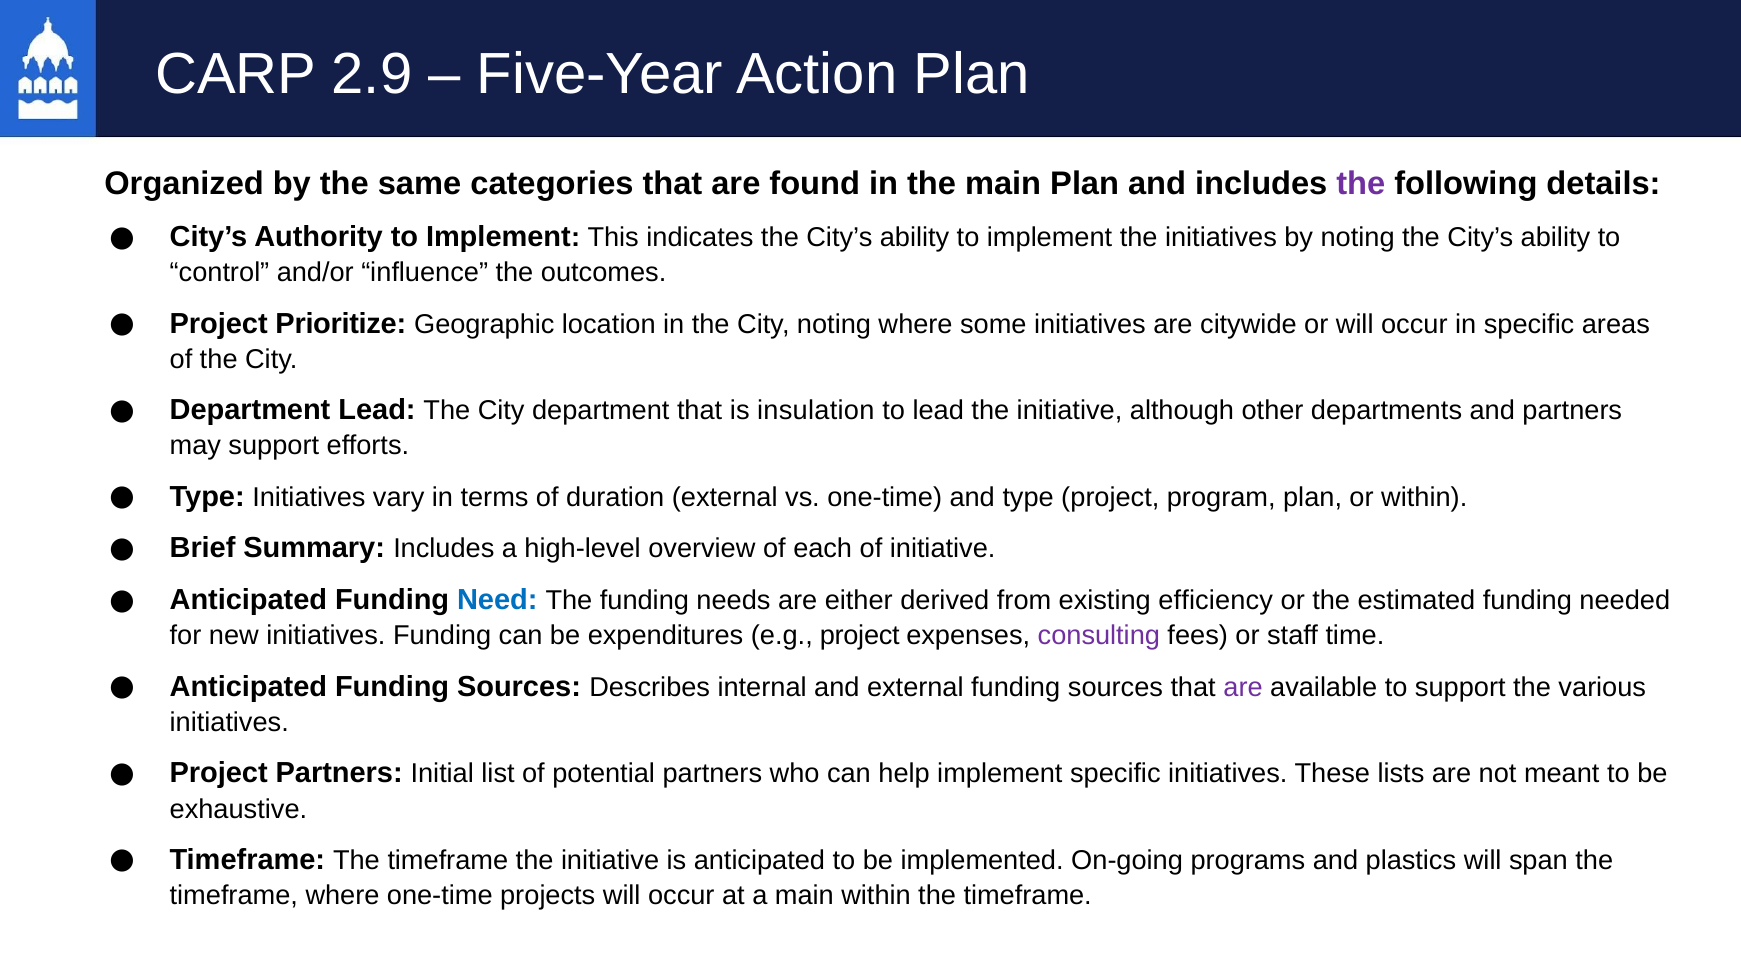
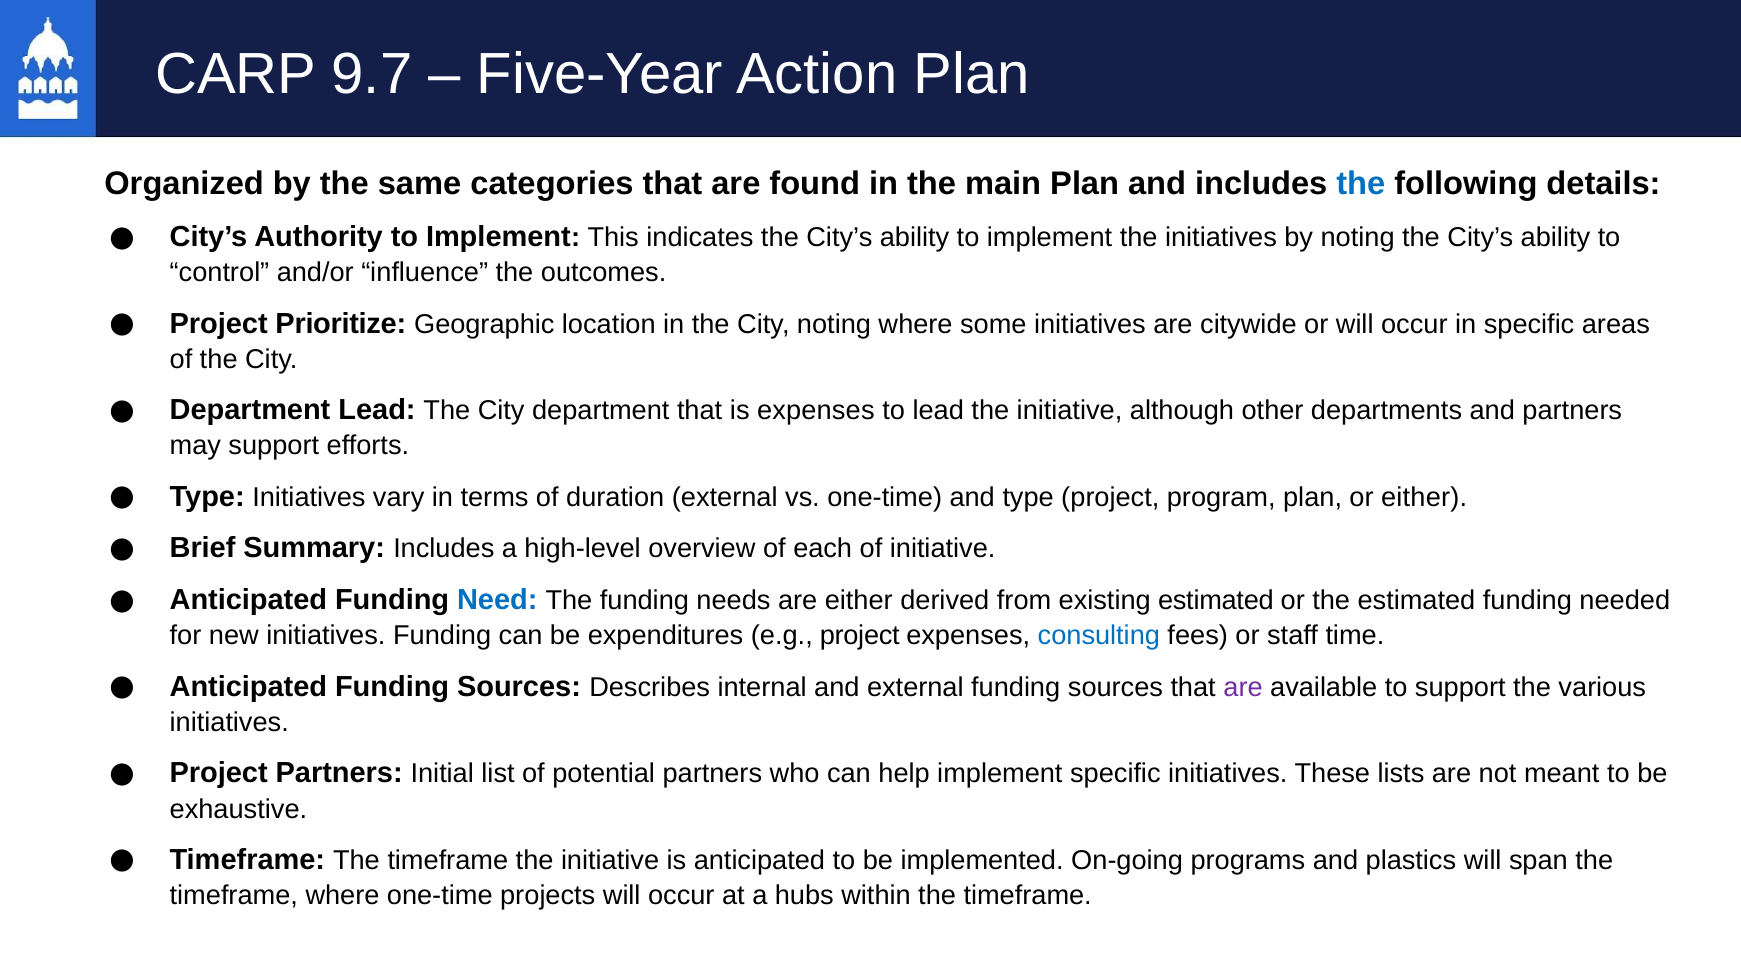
2.9: 2.9 -> 9.7 (372, 74)
the colour: purple -> blue (1361, 183)
is insulation: insulation -> expenses (816, 411)
or within: within -> either (1424, 497)
existing efficiency: efficiency -> estimated (1216, 601)
consulting colour: purple -> blue (1099, 636)
a main: main -> hubs (804, 896)
